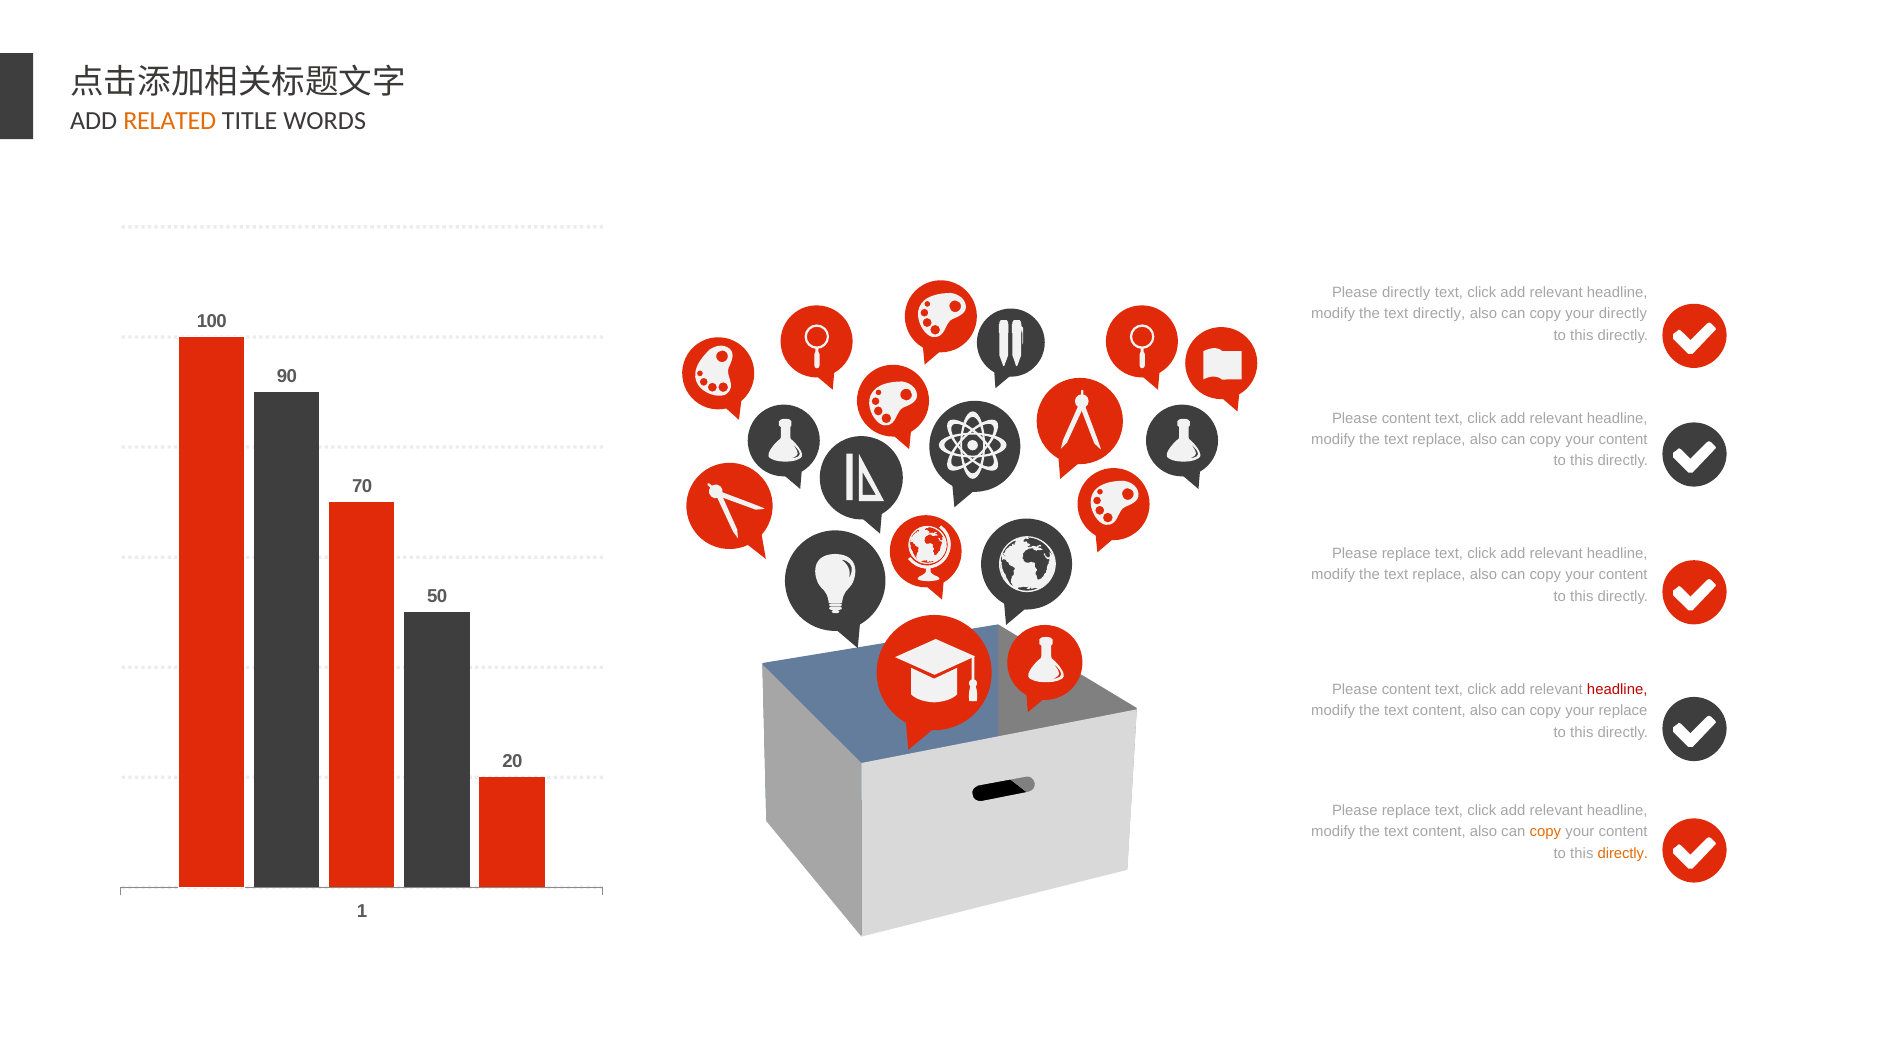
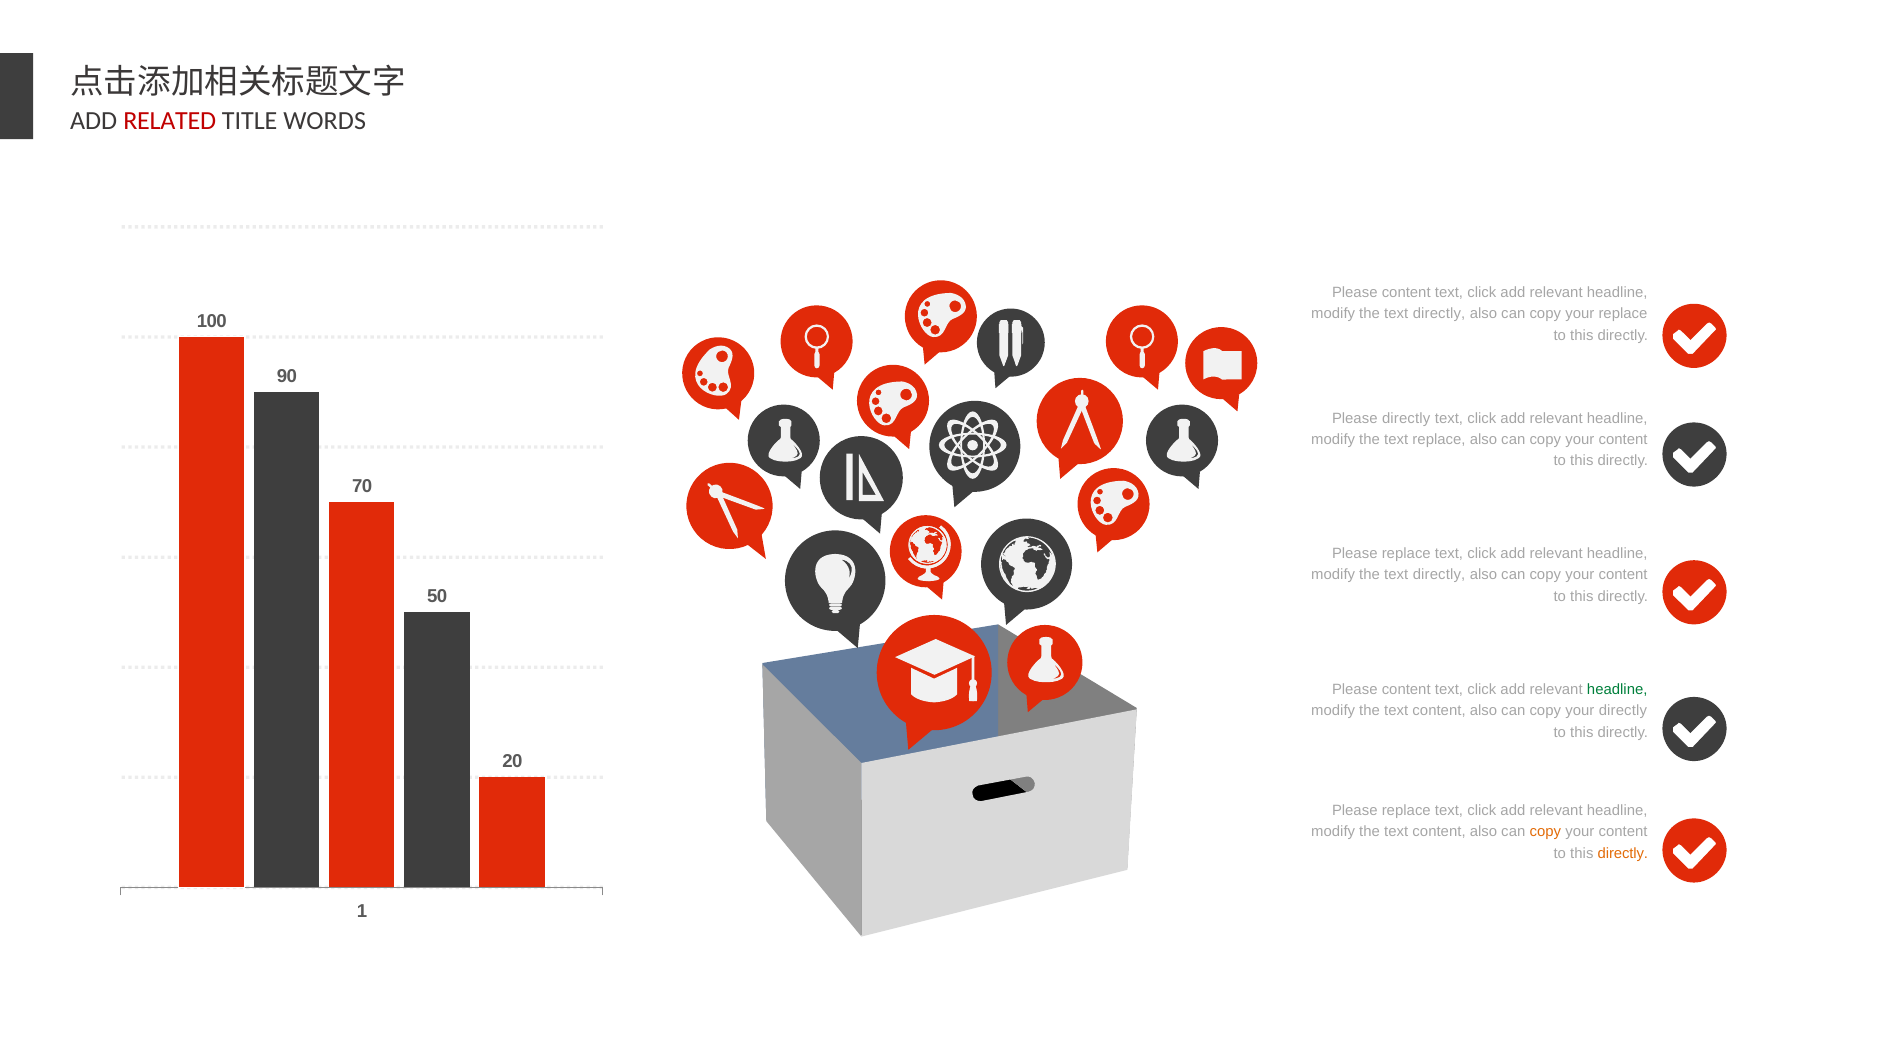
RELATED colour: orange -> red (170, 121)
directly: directly -> content (1406, 292)
your directly: directly -> replace (1623, 314)
content: content -> directly (1406, 418)
replace: replace -> directly (1439, 575)
headline colour: red -> green (1617, 690)
your replace: replace -> directly (1623, 711)
